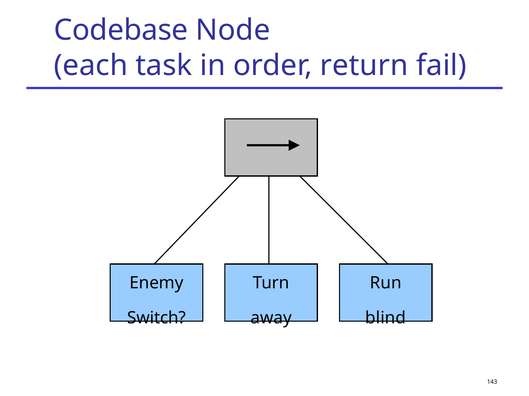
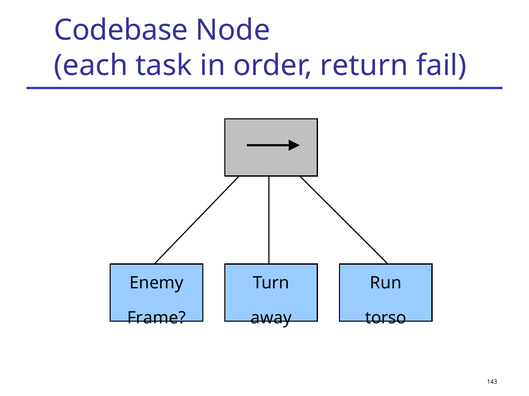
Switch: Switch -> Frame (156, 319)
blind: blind -> torso (386, 319)
